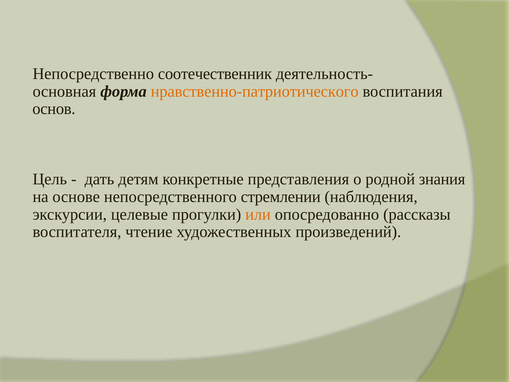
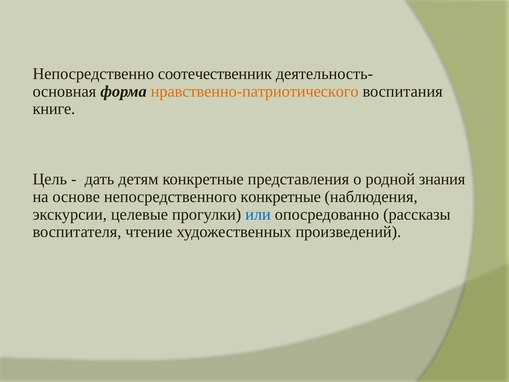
основ: основ -> книге (54, 109)
непосредственного стремлении: стремлении -> конкретные (281, 197)
или colour: orange -> blue (258, 214)
